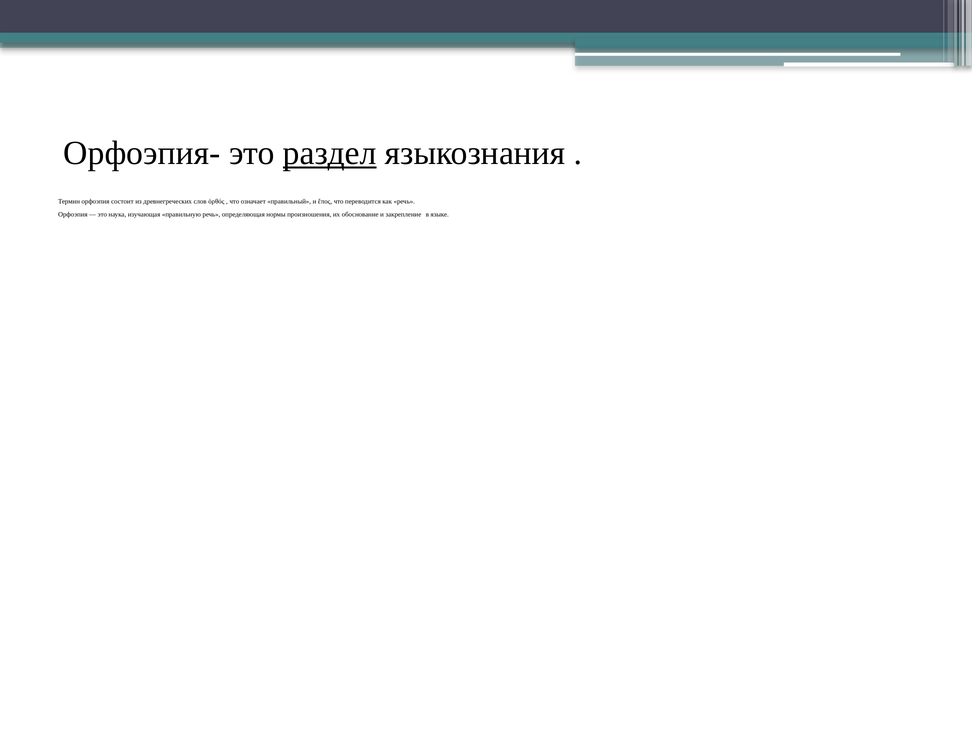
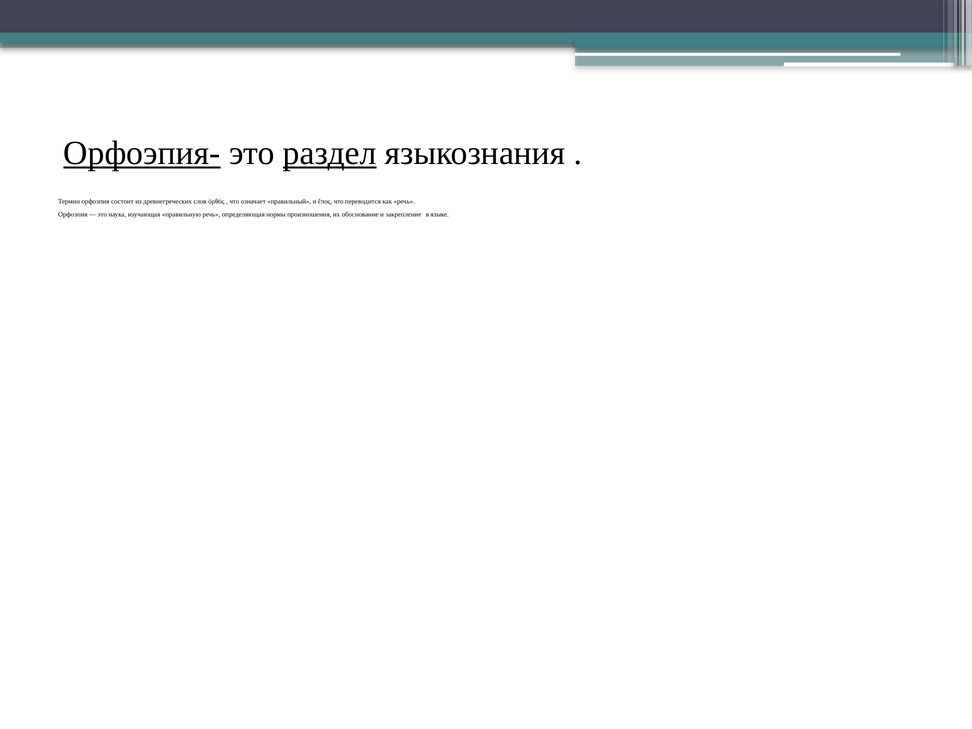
Орфоэпия- underline: none -> present (142, 153)
